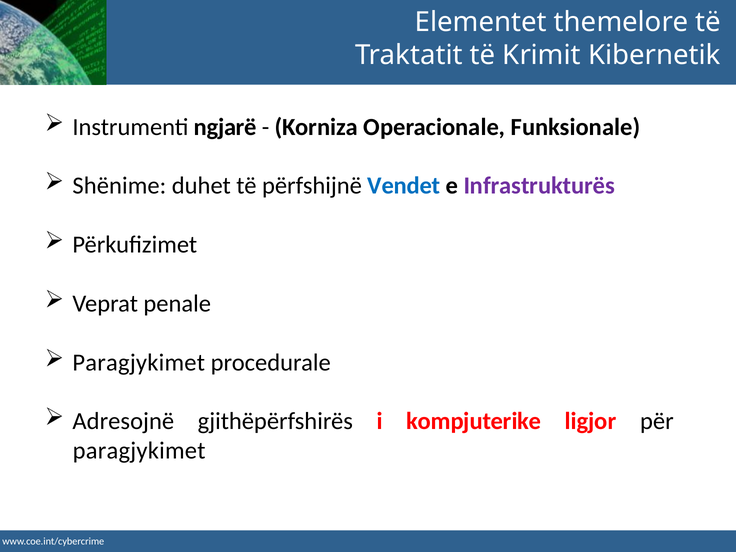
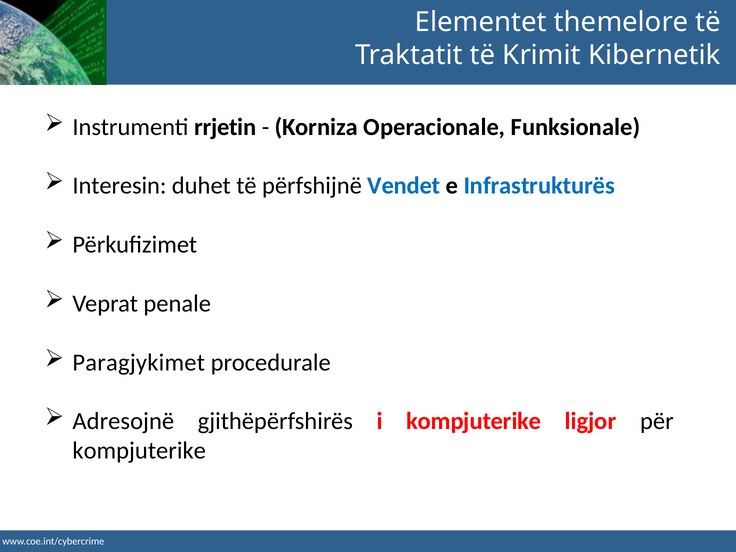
ngjarë: ngjarë -> rrjetin (225, 127)
Shënime: Shënime -> Interesin (119, 186)
Infrastrukturës colour: purple -> blue (539, 186)
paragjykimet: paragjykimet -> kompjuterike (139, 451)
